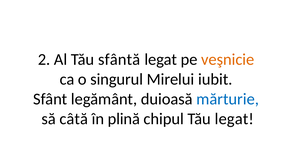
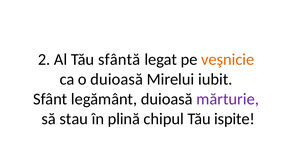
o singurul: singurul -> duioasă (117, 79)
mărturie colour: blue -> purple (228, 99)
câtă: câtă -> stau (74, 118)
Tău legat: legat -> ispite (234, 118)
